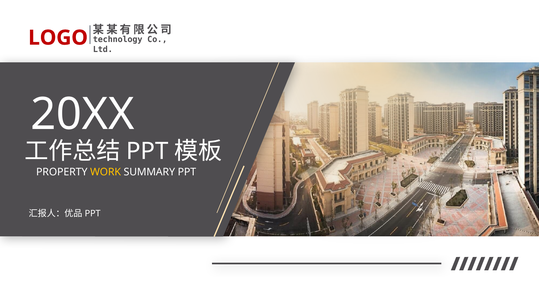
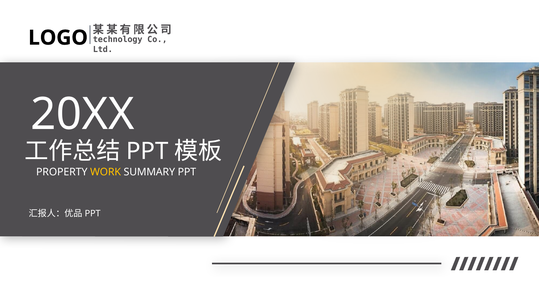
LOGO colour: red -> black (58, 38)
